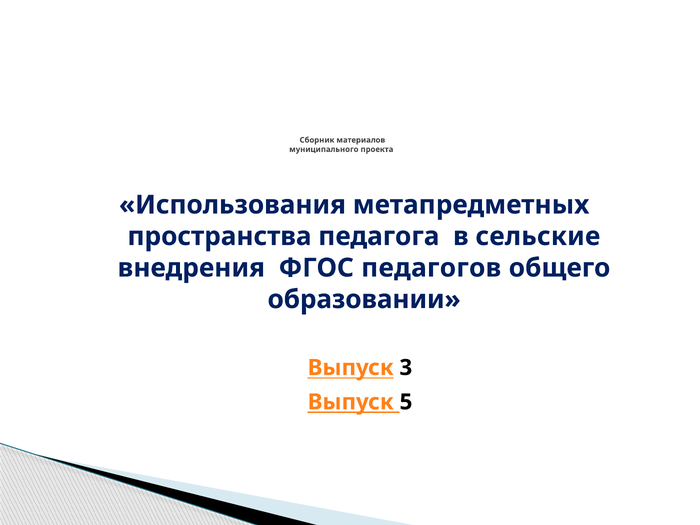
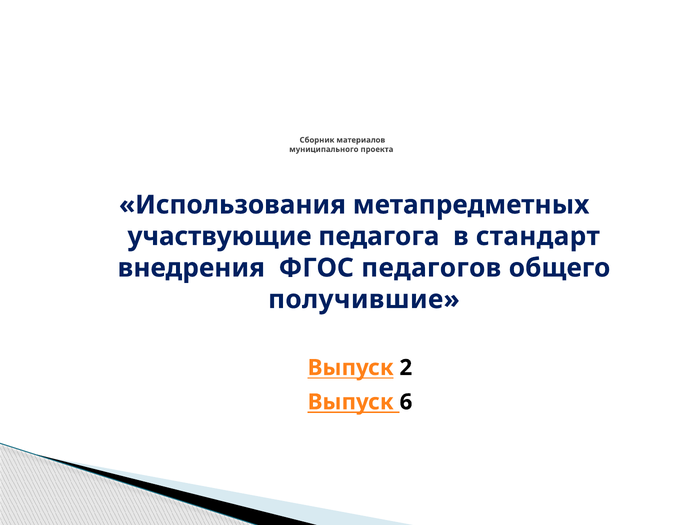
пространства: пространства -> участвующие (220, 236)
сельские: сельские -> стандарт (538, 236)
образовании: образовании -> получившие (364, 299)
3: 3 -> 2 (406, 368)
5: 5 -> 6 (406, 402)
